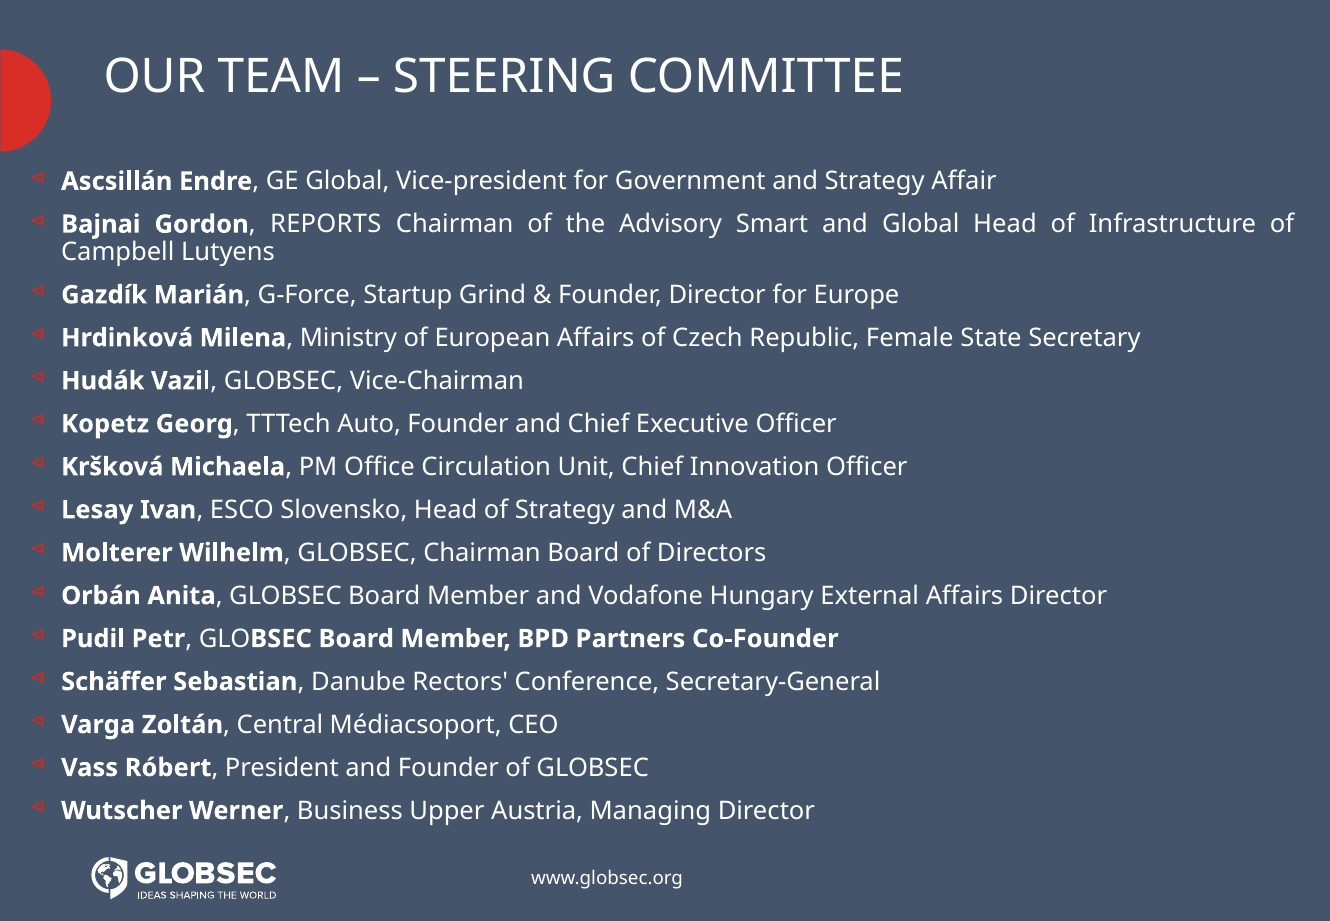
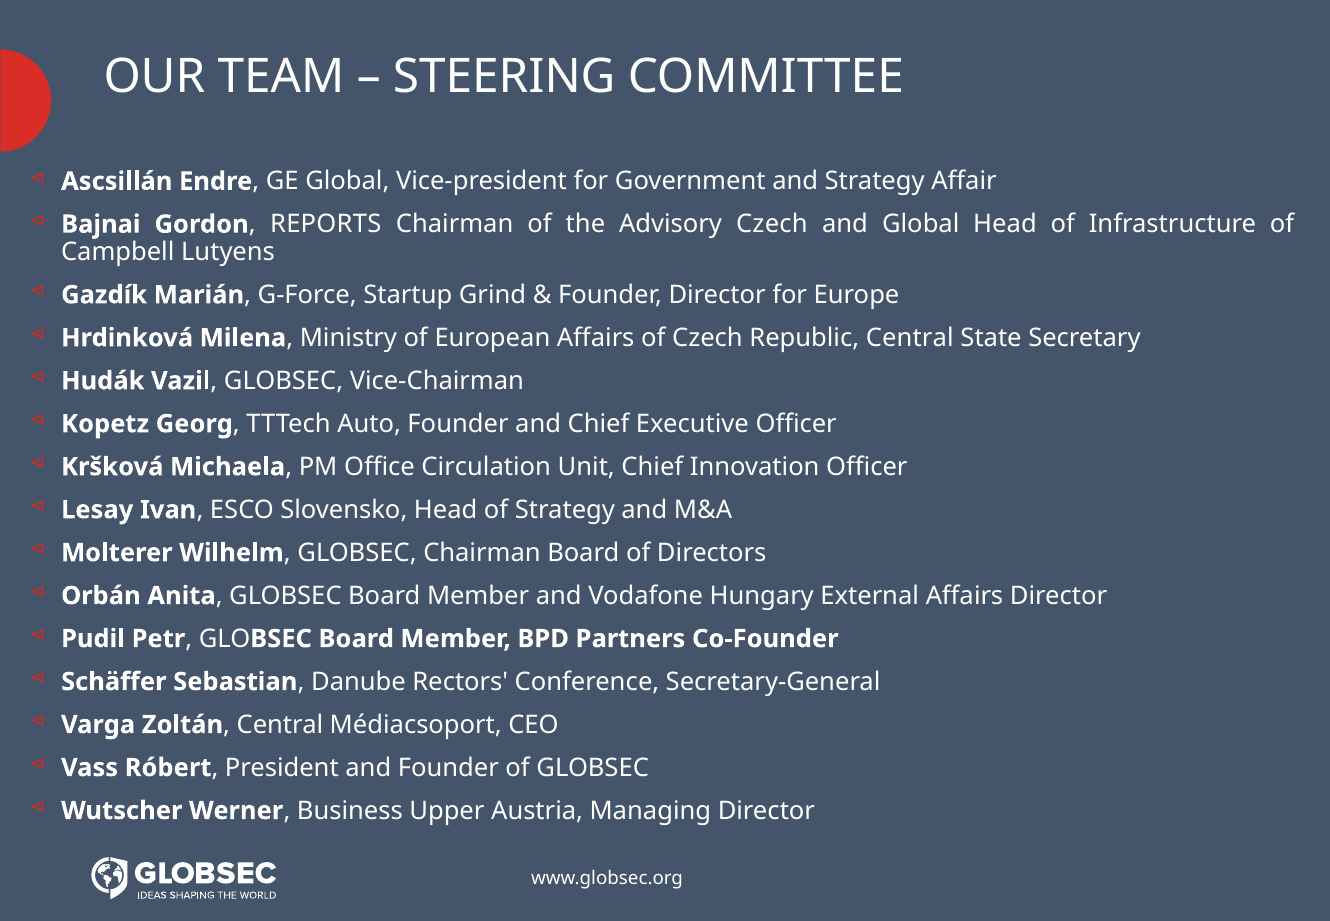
Advisory Smart: Smart -> Czech (772, 224)
Republic Female: Female -> Central (910, 338)
